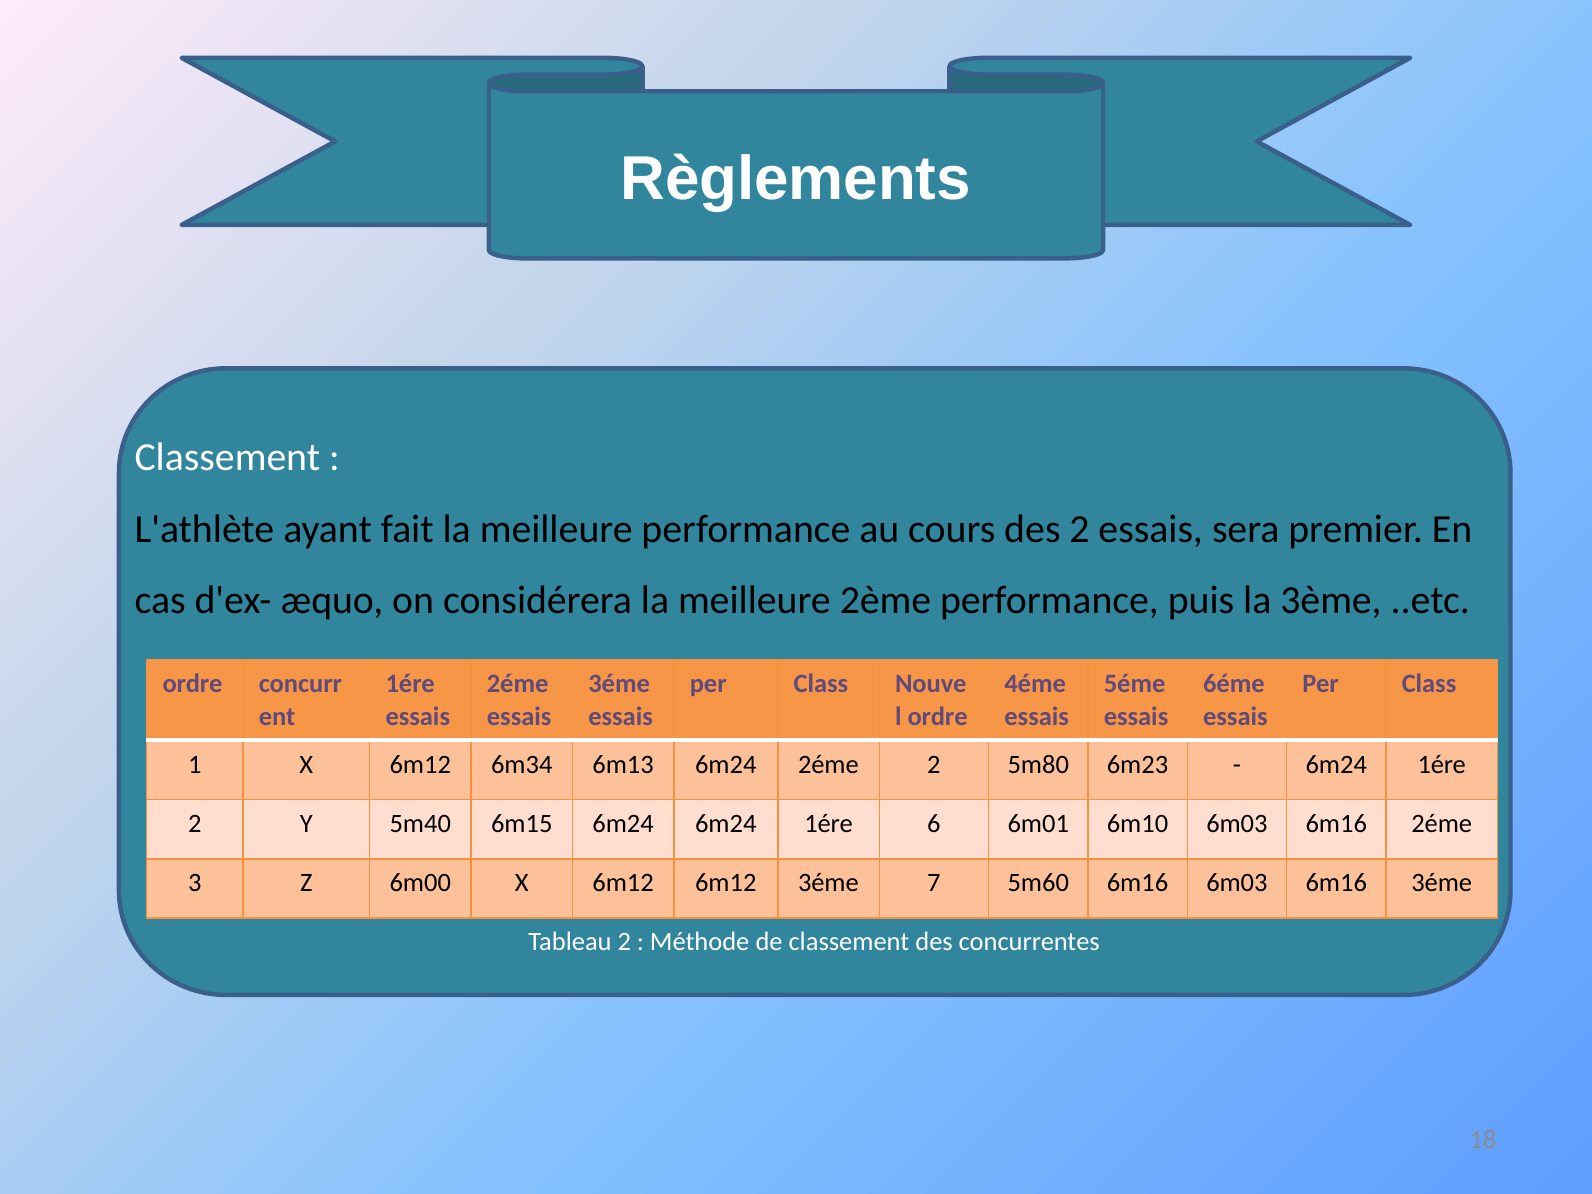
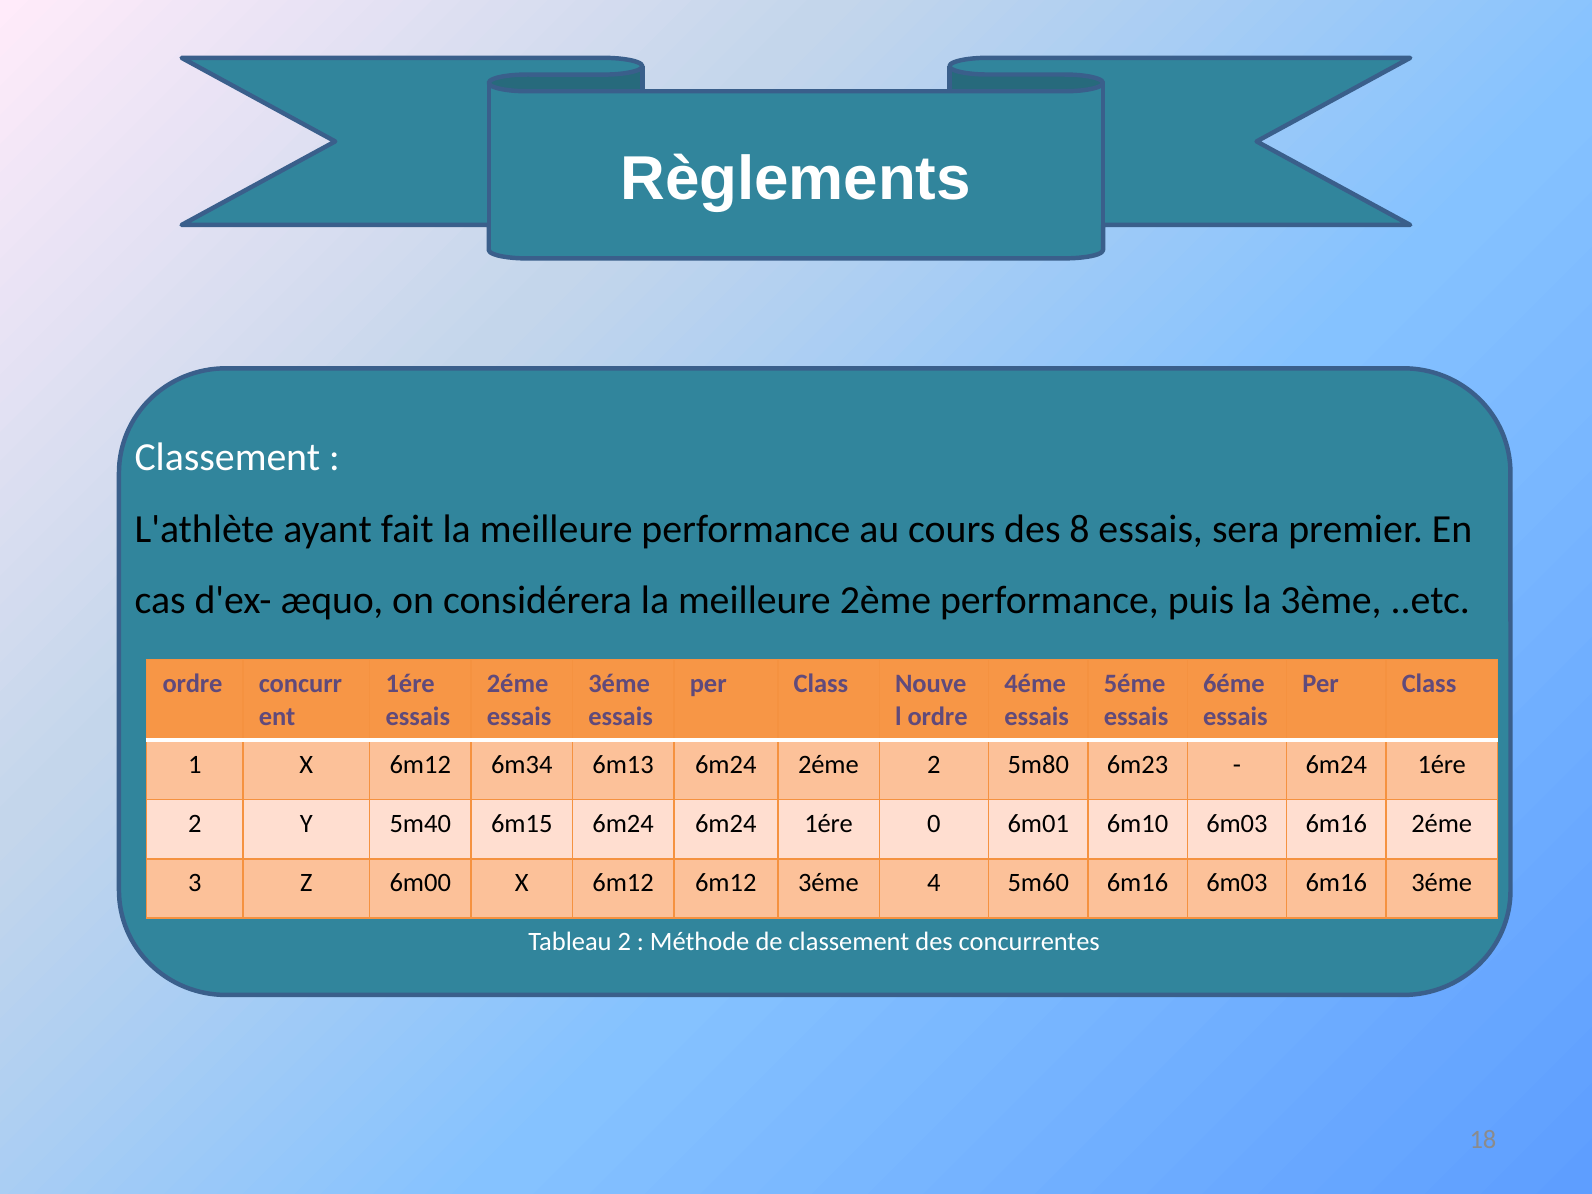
des 2: 2 -> 8 (1079, 529)
6: 6 -> 0 (934, 824)
7: 7 -> 4 (934, 883)
